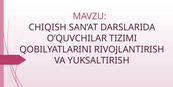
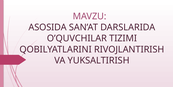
CHIQISH: CHIQISH -> ASOSIDA (48, 27)
